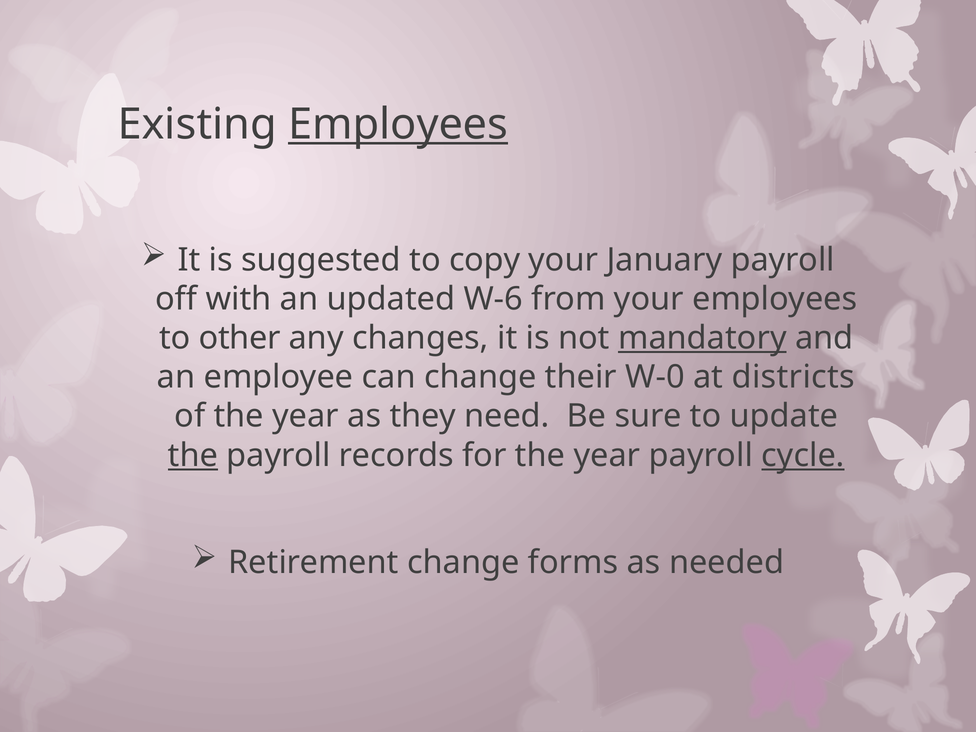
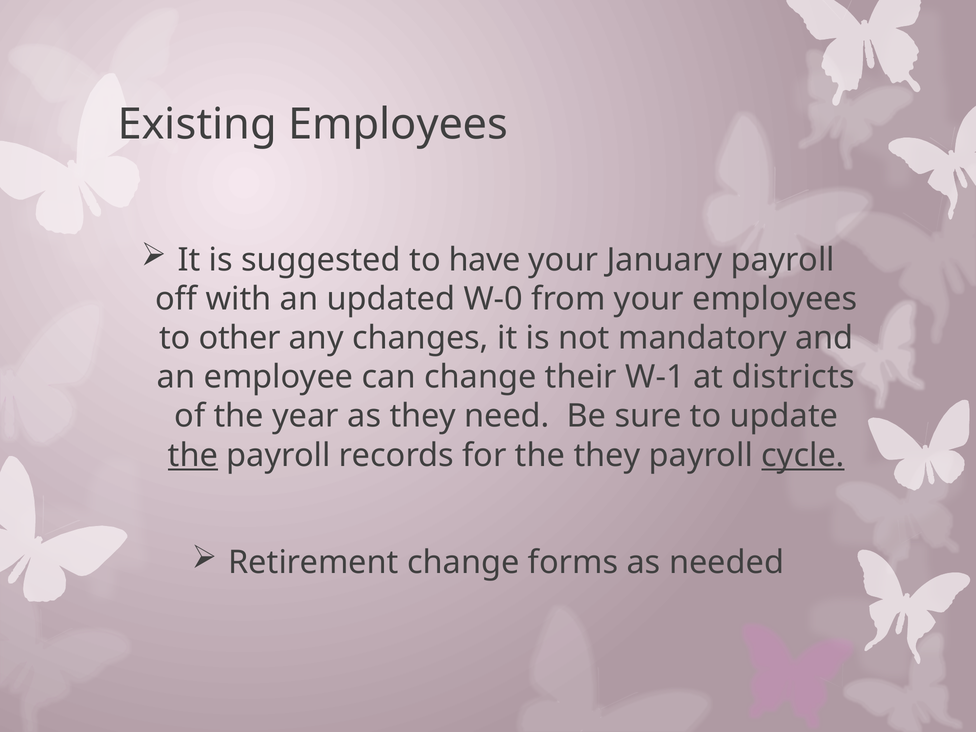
Employees underline: present -> none (398, 124)
copy: copy -> have (485, 260)
W-6: W-6 -> W-0 (493, 299)
mandatory underline: present -> none (702, 338)
W-0: W-0 -> W-1 (655, 377)
for the year: year -> they (607, 455)
